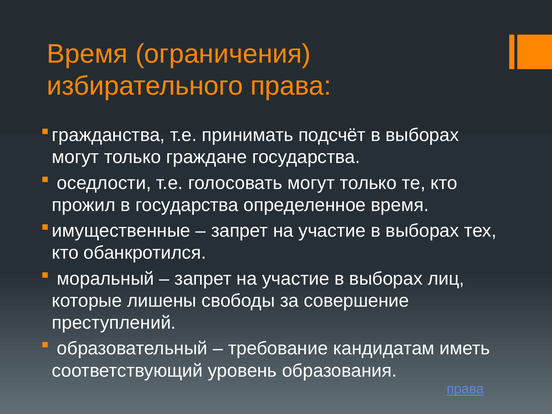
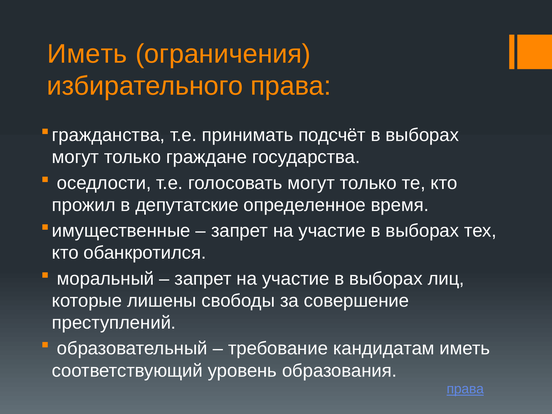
Время: Время -> Иметь (87, 54)
в государства: государства -> депутатские (187, 205)
